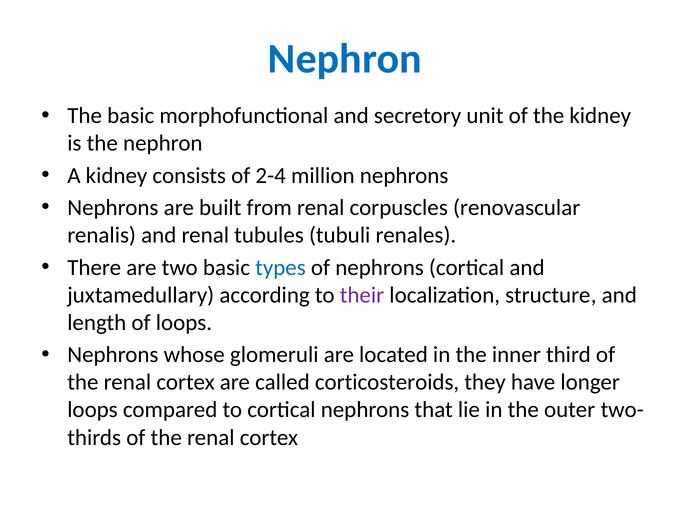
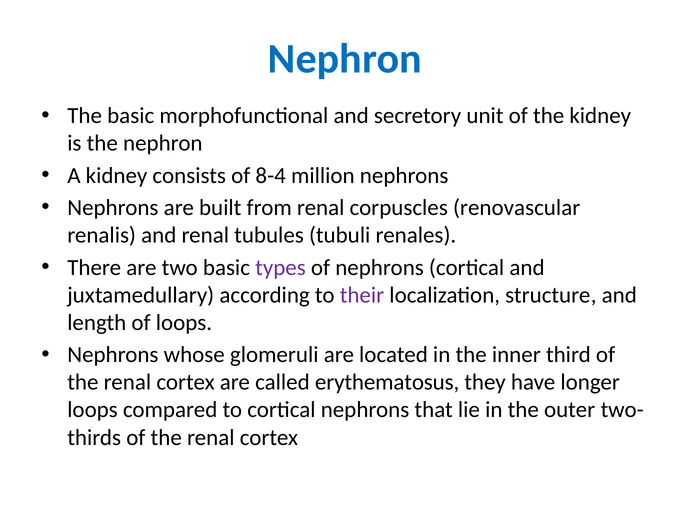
2-4: 2-4 -> 8-4 (271, 176)
types colour: blue -> purple (280, 268)
corticosteroids: corticosteroids -> erythematosus (387, 383)
